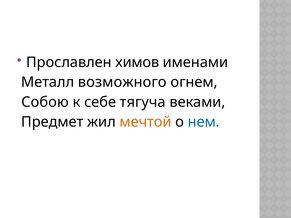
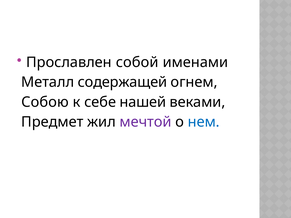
химов: химов -> собой (137, 62)
возможного: возможного -> содержащей (122, 82)
тягуча: тягуча -> нашей (143, 102)
мечтой colour: orange -> purple (146, 122)
